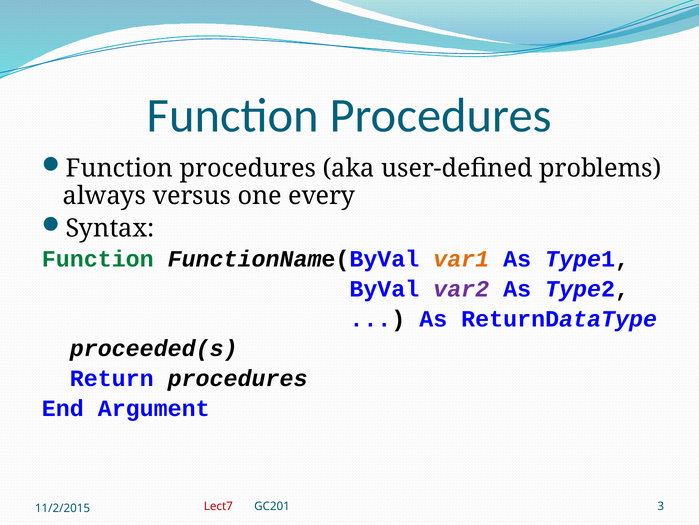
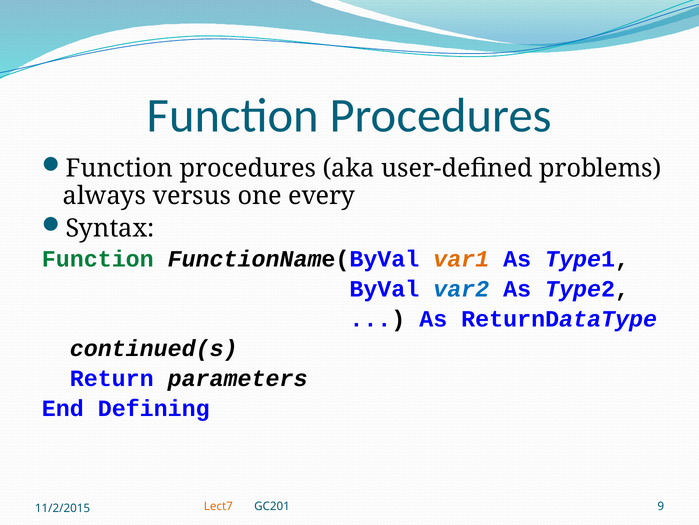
var2 colour: purple -> blue (461, 289)
proceeded(s: proceeded(s -> continued(s (154, 348)
Return procedures: procedures -> parameters (238, 378)
Argument: Argument -> Defining (154, 408)
Lect7 colour: red -> orange (218, 506)
3: 3 -> 9 (661, 506)
